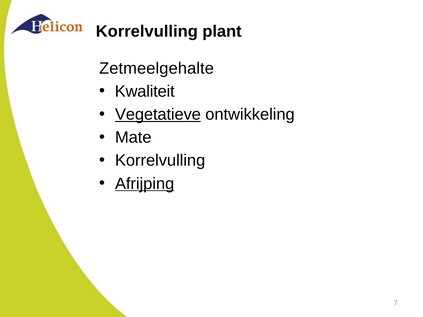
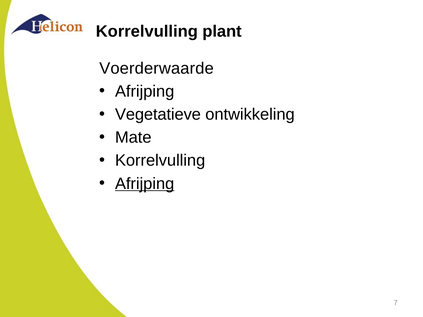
Zetmeelgehalte: Zetmeelgehalte -> Voerderwaarde (157, 68)
Kwaliteit: Kwaliteit -> Afrijping (145, 92)
Vegetatieve underline: present -> none (158, 115)
